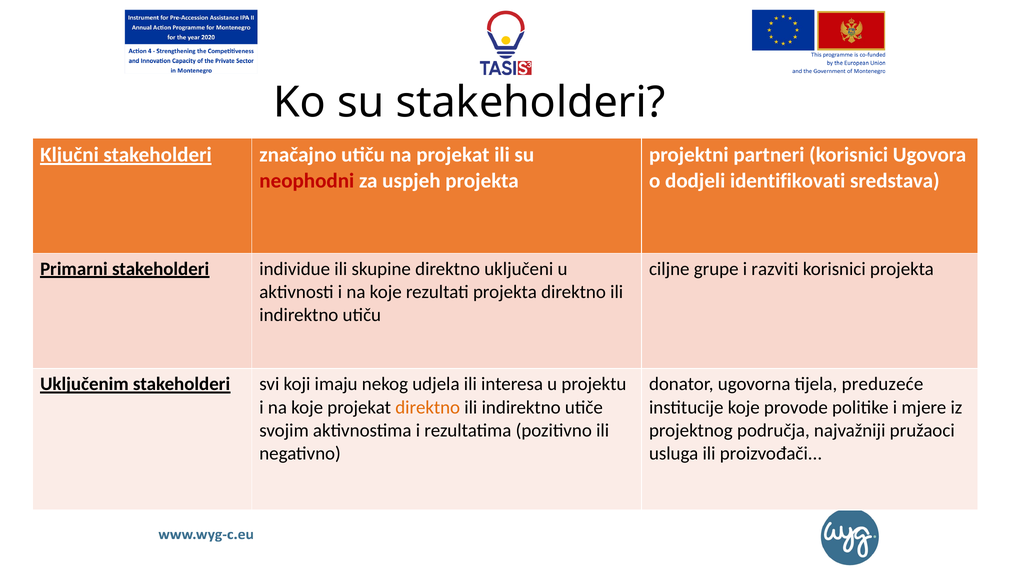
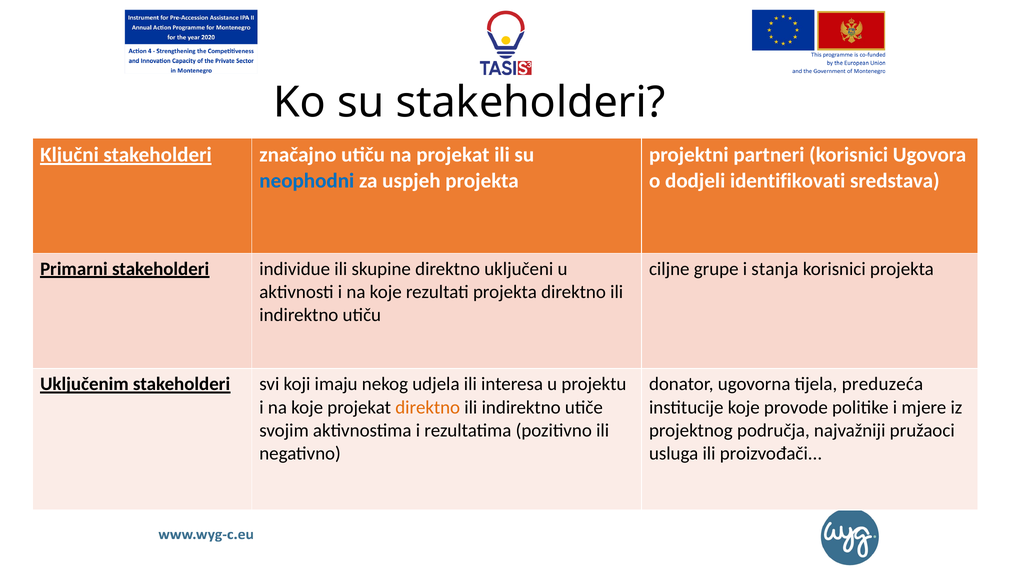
neophodni colour: red -> blue (307, 181)
razviti: razviti -> stanja (775, 269)
preduzeće: preduzeće -> preduzeća (883, 384)
